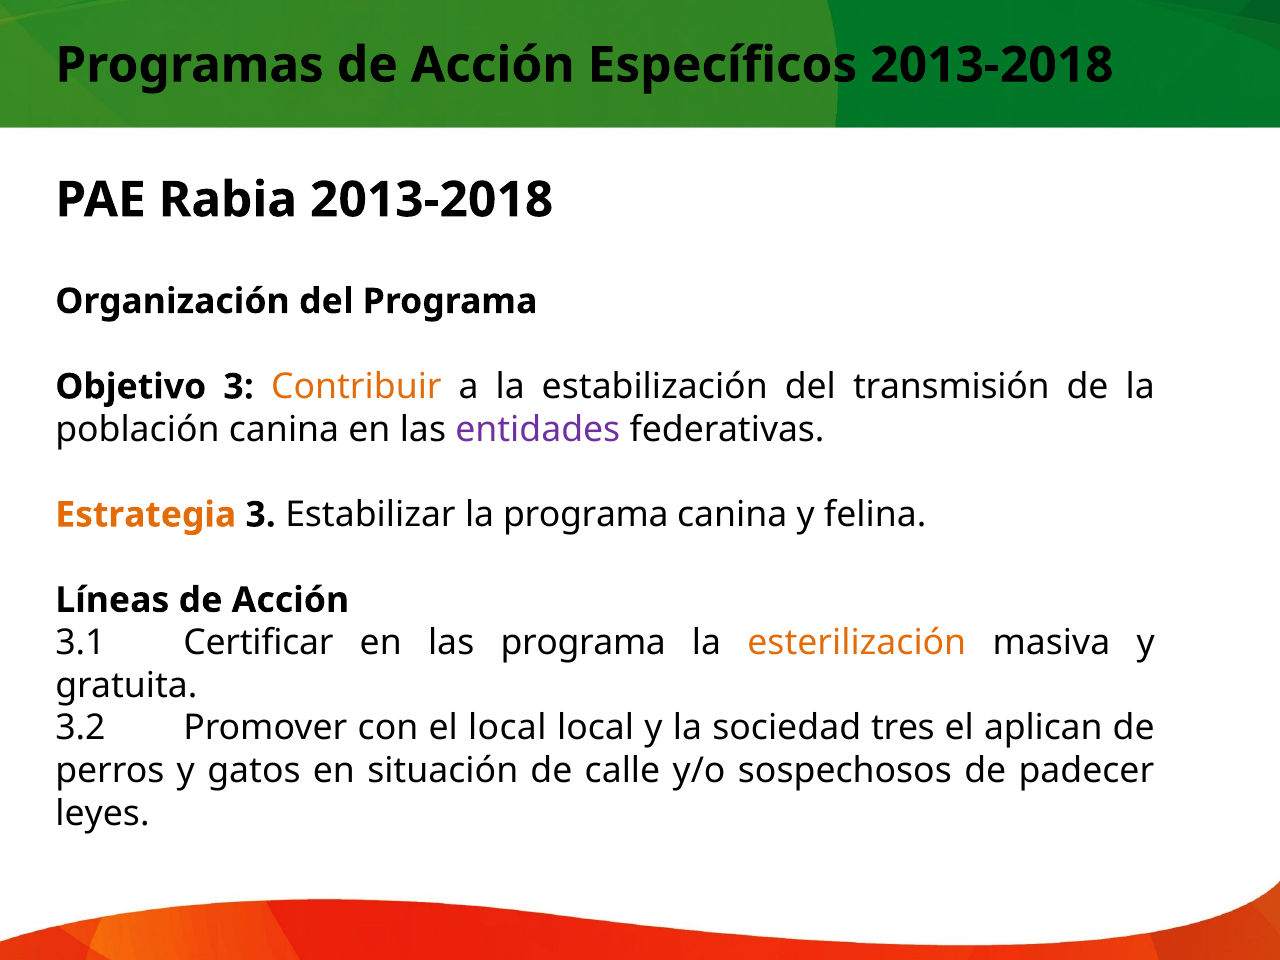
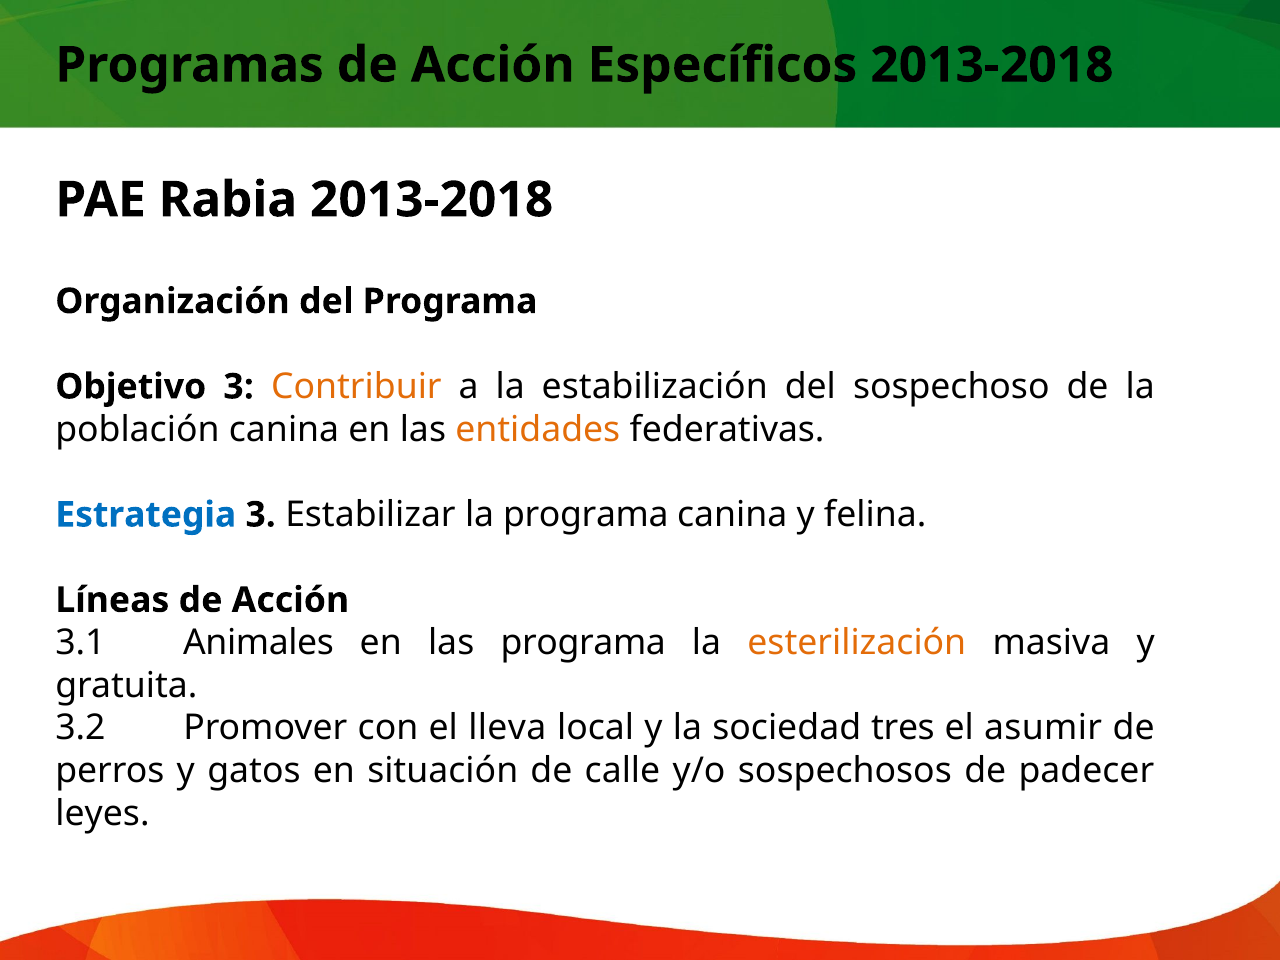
transmisión: transmisión -> sospechoso (951, 387)
entidades colour: purple -> orange (538, 429)
Estrategia colour: orange -> blue (146, 515)
Certificar: Certificar -> Animales (259, 643)
el local: local -> lleva (507, 728)
aplican: aplican -> asumir (1043, 728)
